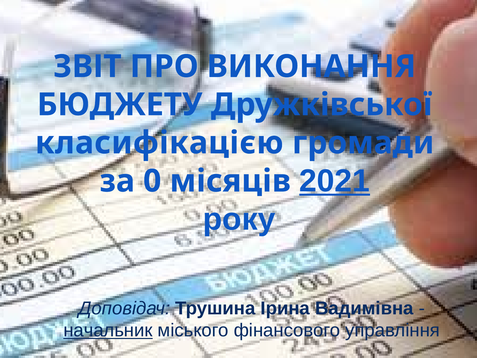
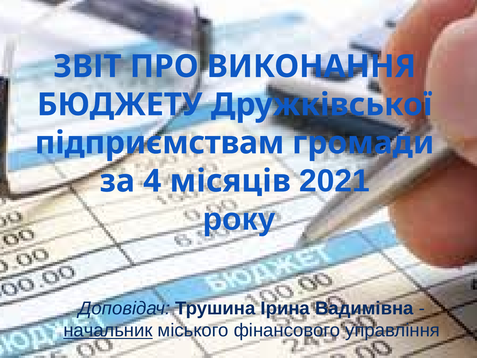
класифікацією: класифікацією -> підприємствам (160, 143)
0: 0 -> 4 (152, 181)
2021 underline: present -> none (335, 181)
